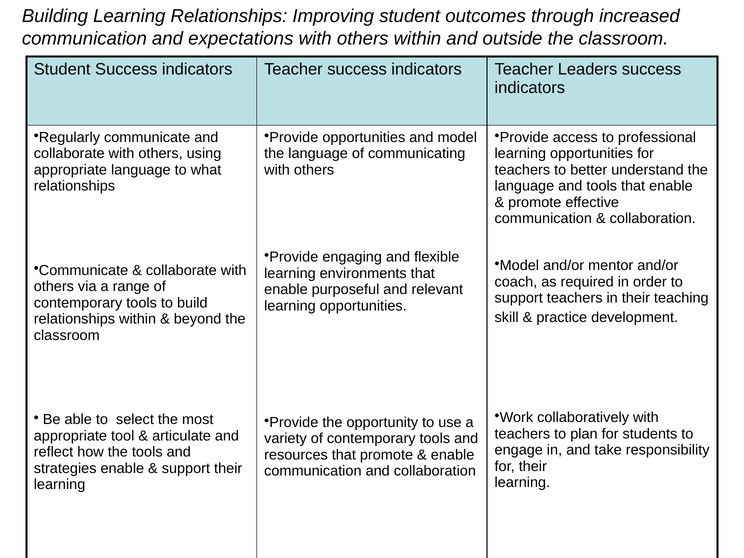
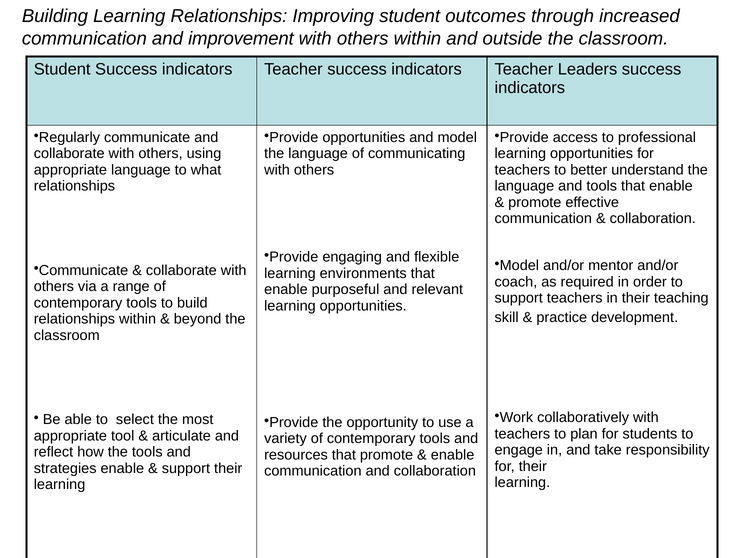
expectations: expectations -> improvement (241, 38)
